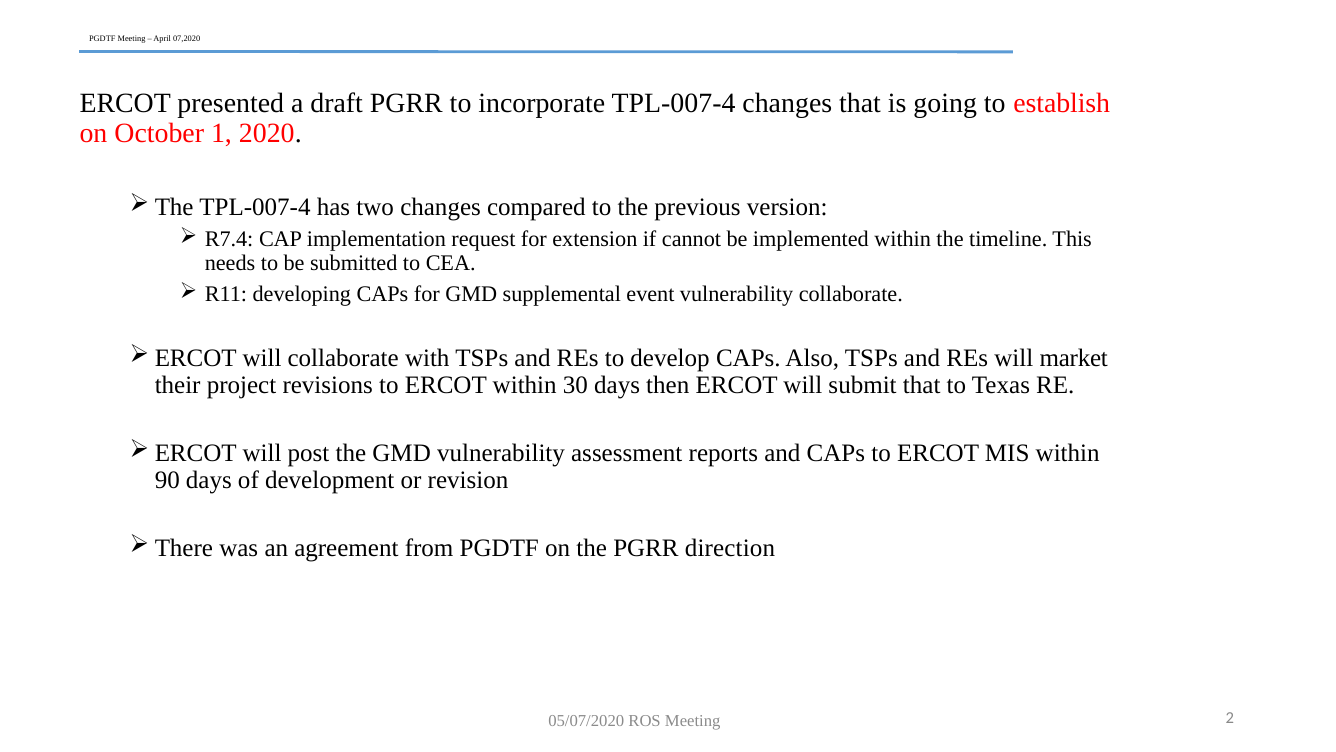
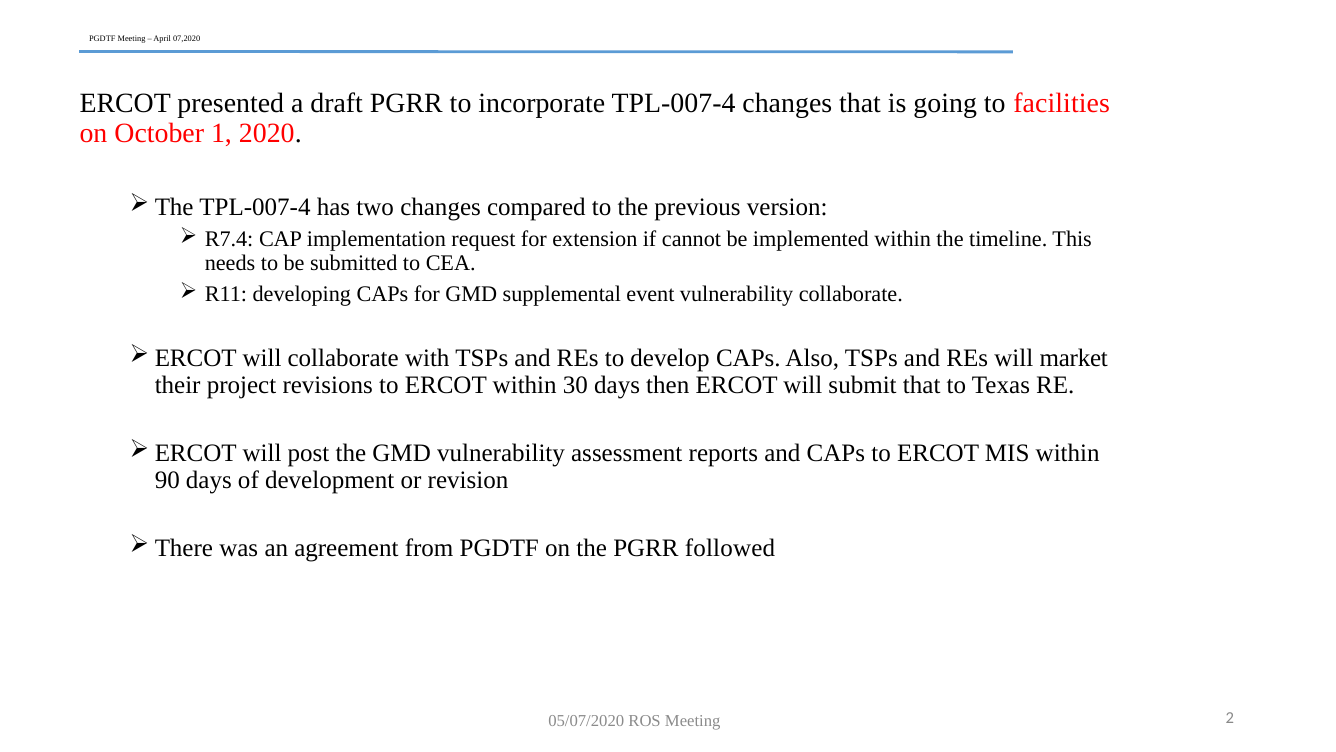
establish: establish -> facilities (1062, 103)
direction: direction -> followed (730, 548)
